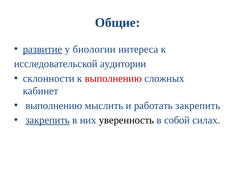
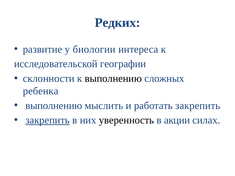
Общие: Общие -> Редких (118, 23)
развитие underline: present -> none (43, 49)
аудитории: аудитории -> географии (123, 64)
выполнению colour: red -> black (113, 79)
кабинет: кабинет -> ребенка (41, 91)
собой: собой -> акции (177, 120)
